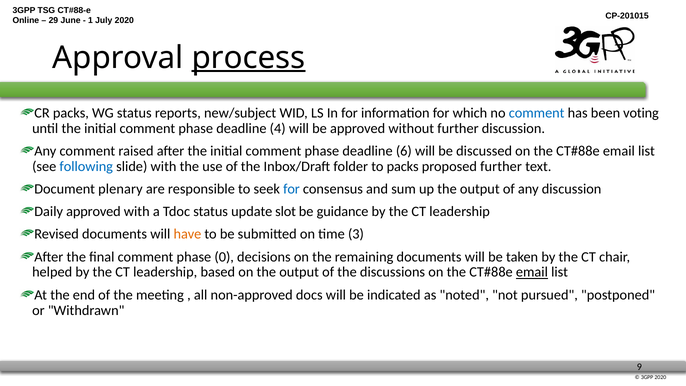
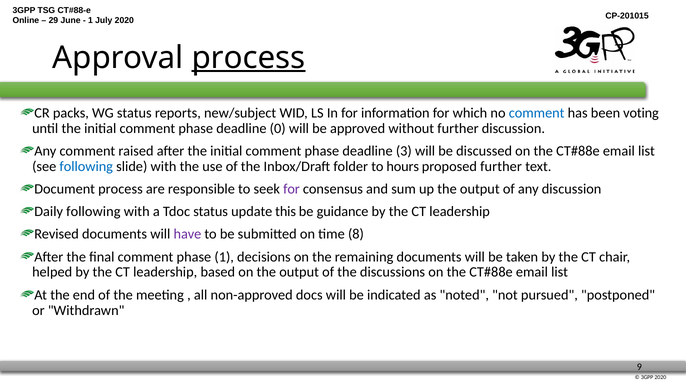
4: 4 -> 0 (278, 128)
6: 6 -> 3 (404, 151)
to packs: packs -> hours (403, 166)
Document plenary: plenary -> process (120, 189)
for colour: blue -> purple (291, 189)
Daily approved: approved -> following (93, 212)
slot: slot -> this (286, 212)
have colour: orange -> purple (187, 234)
3: 3 -> 8 (356, 234)
phase 0: 0 -> 1 (224, 257)
email underline: present -> none (532, 272)
